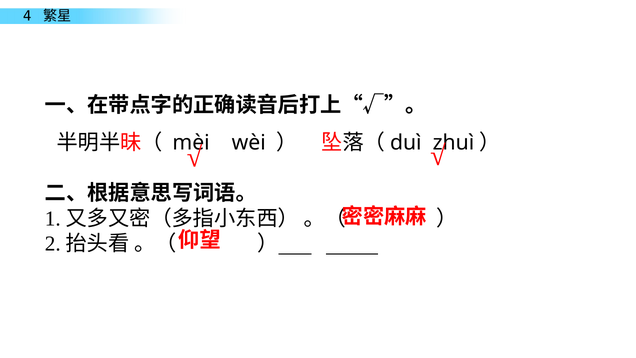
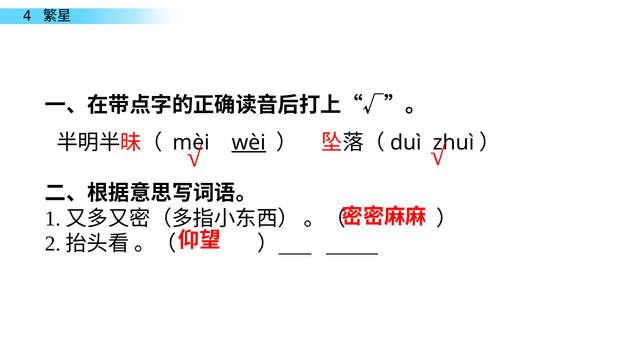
wèi underline: none -> present (249, 142)
